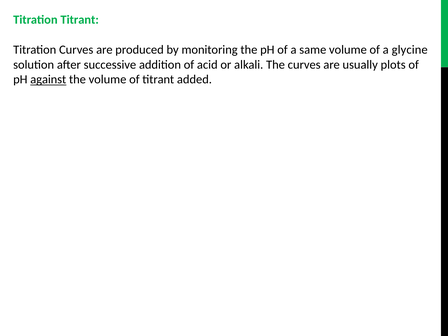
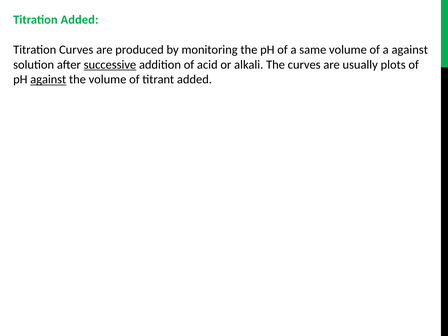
Titration Titrant: Titrant -> Added (80, 20)
a glycine: glycine -> against (410, 50)
successive underline: none -> present (110, 65)
